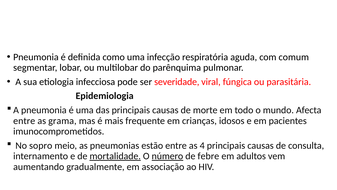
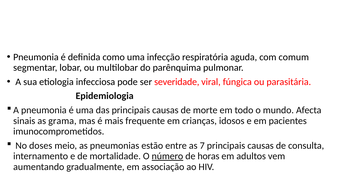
entre: entre -> sinais (24, 120)
sopro: sopro -> doses (41, 145)
4: 4 -> 7 (202, 145)
mortalidade underline: present -> none (115, 156)
febre: febre -> horas (208, 156)
